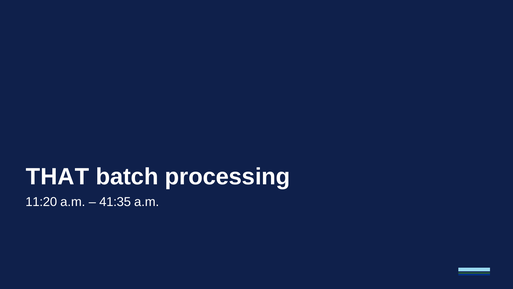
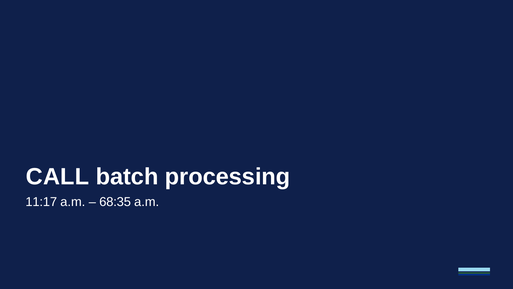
THAT: THAT -> CALL (57, 177)
11:20: 11:20 -> 11:17 (41, 202)
41:35: 41:35 -> 68:35 (115, 202)
